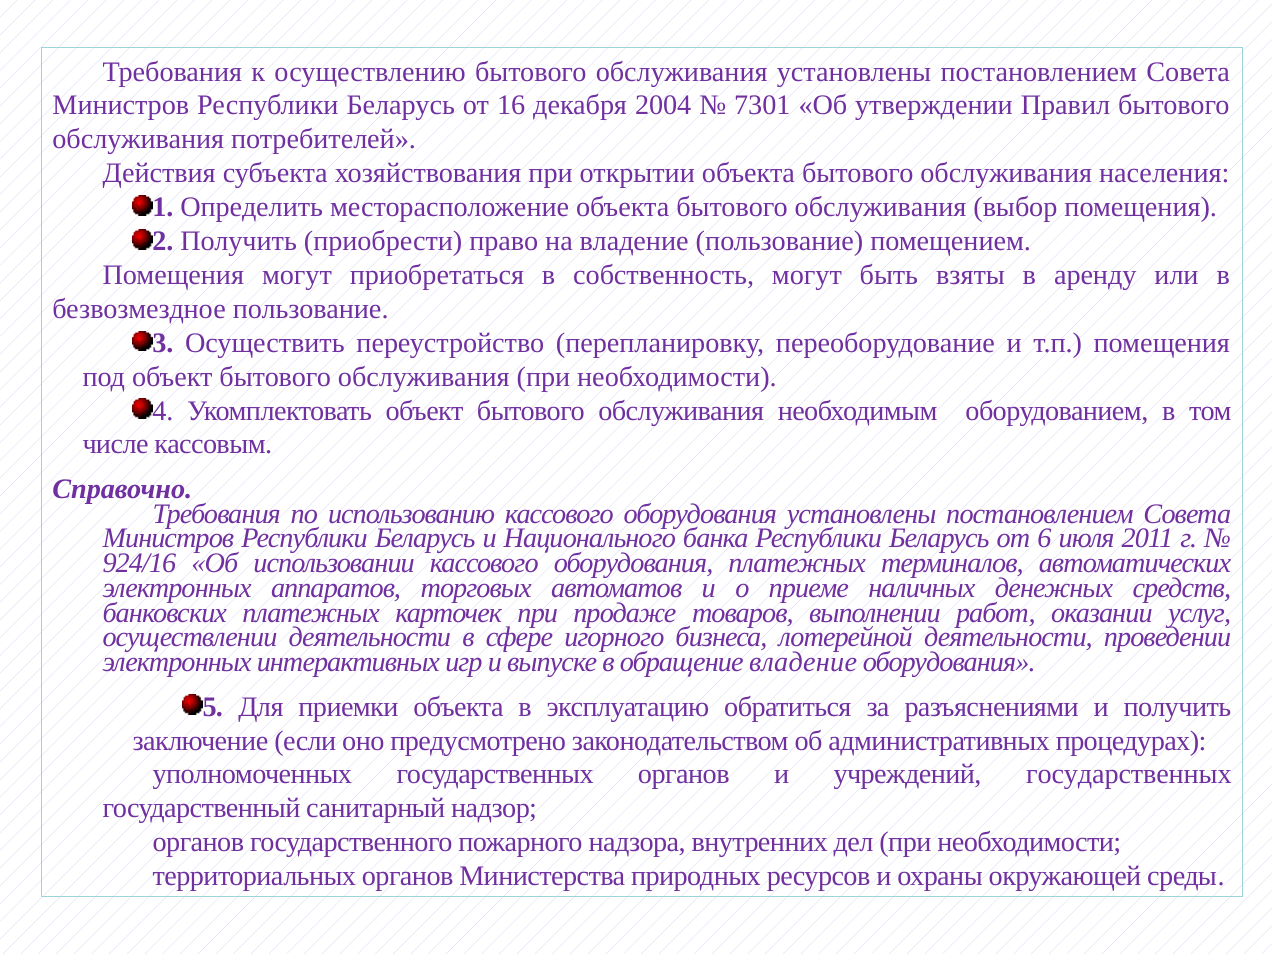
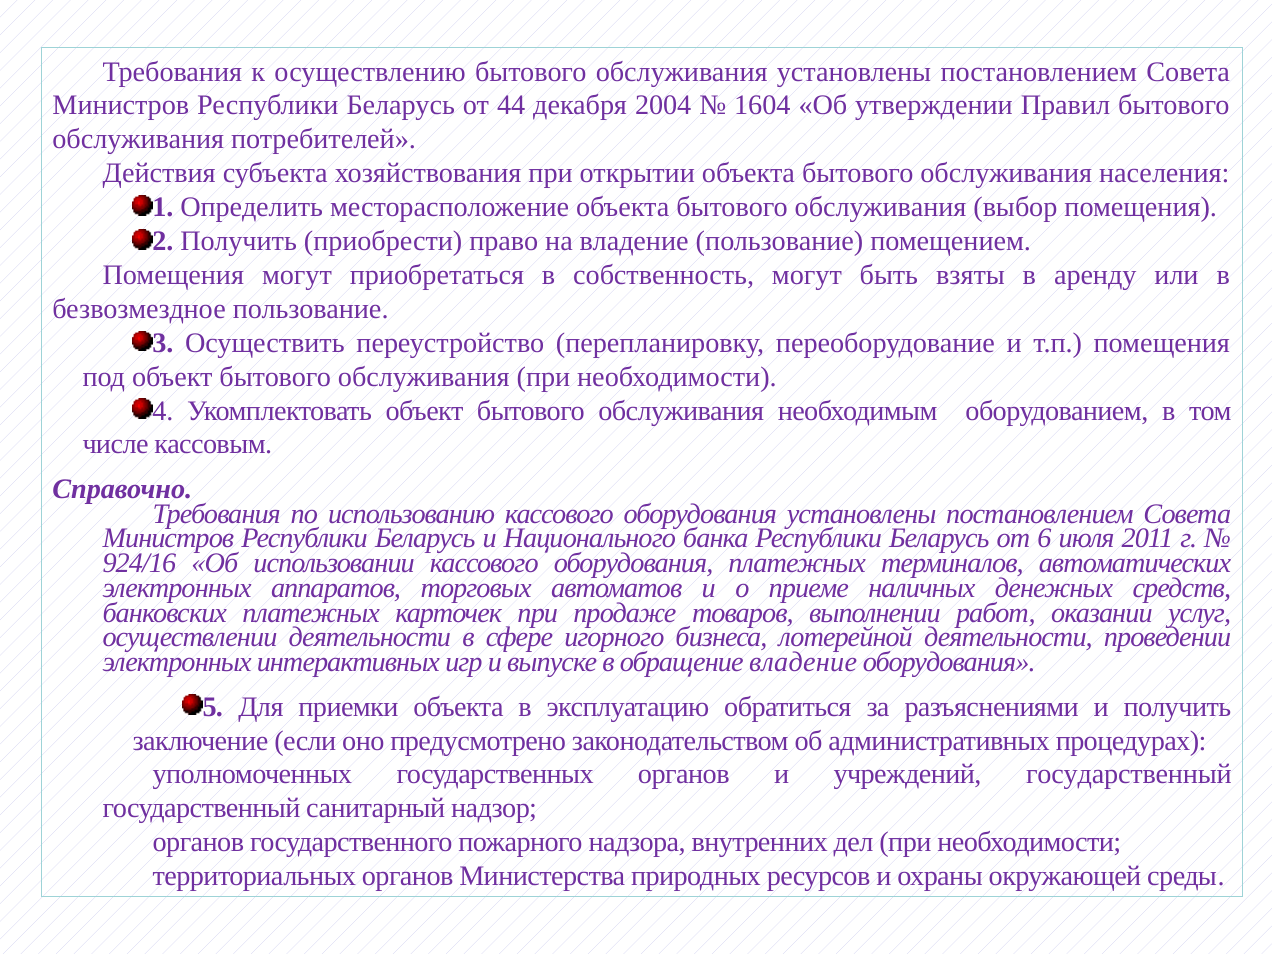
16: 16 -> 44 (511, 106)
7301: 7301 -> 1604 (762, 106)
учреждений государственных: государственных -> государственный (1129, 775)
